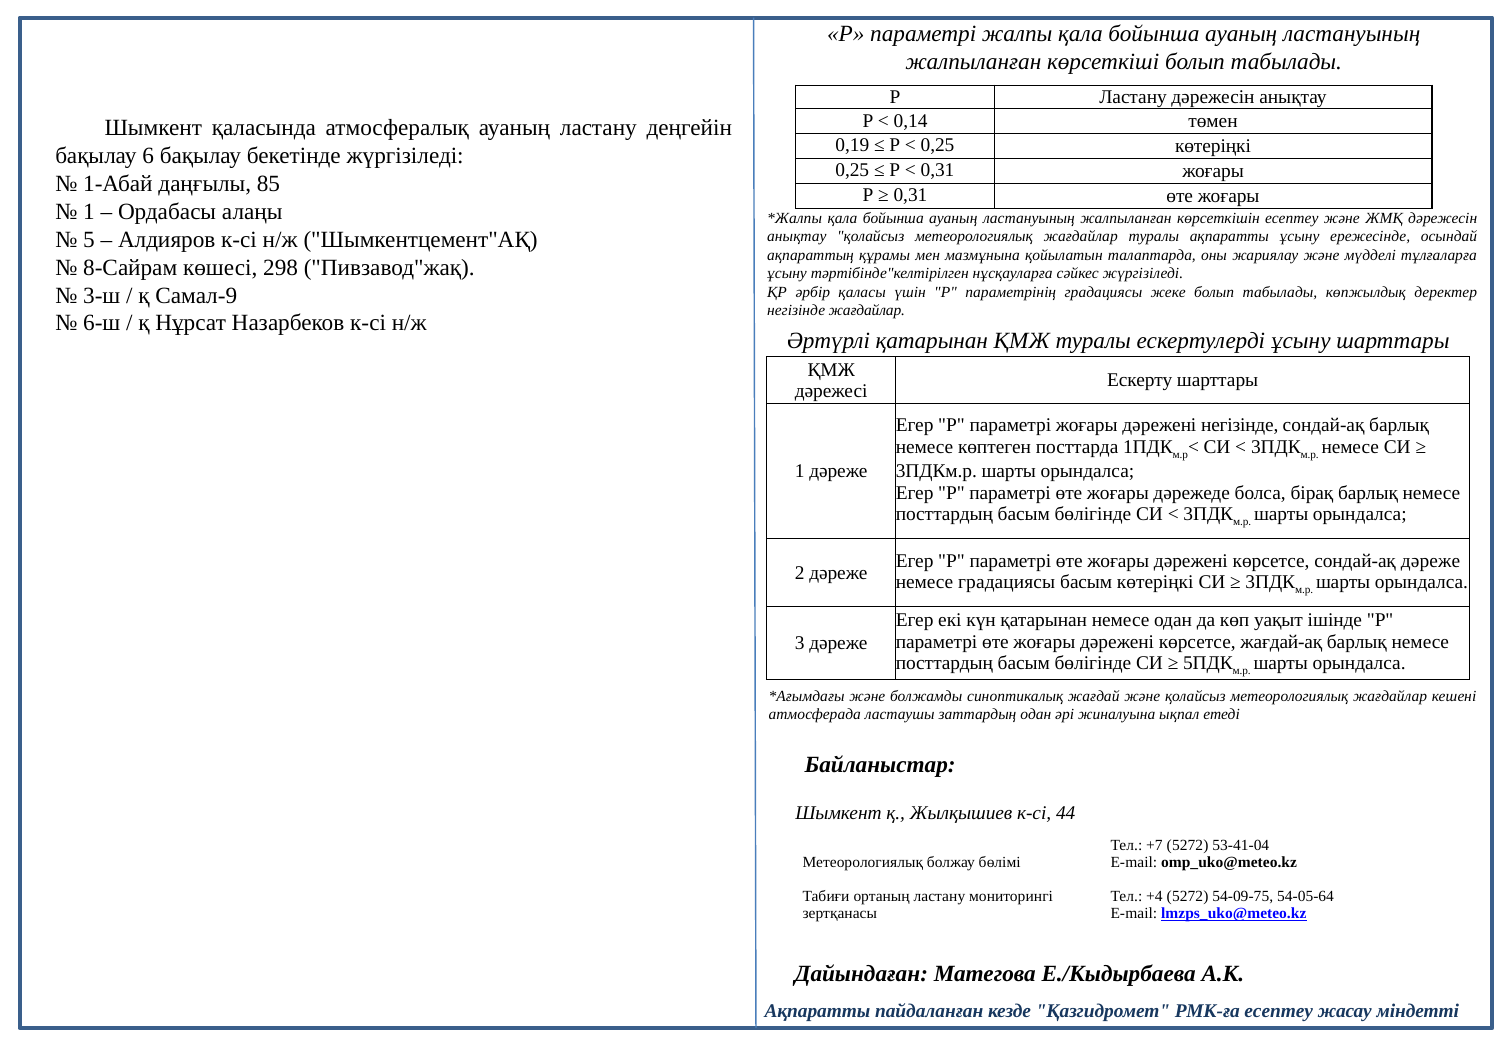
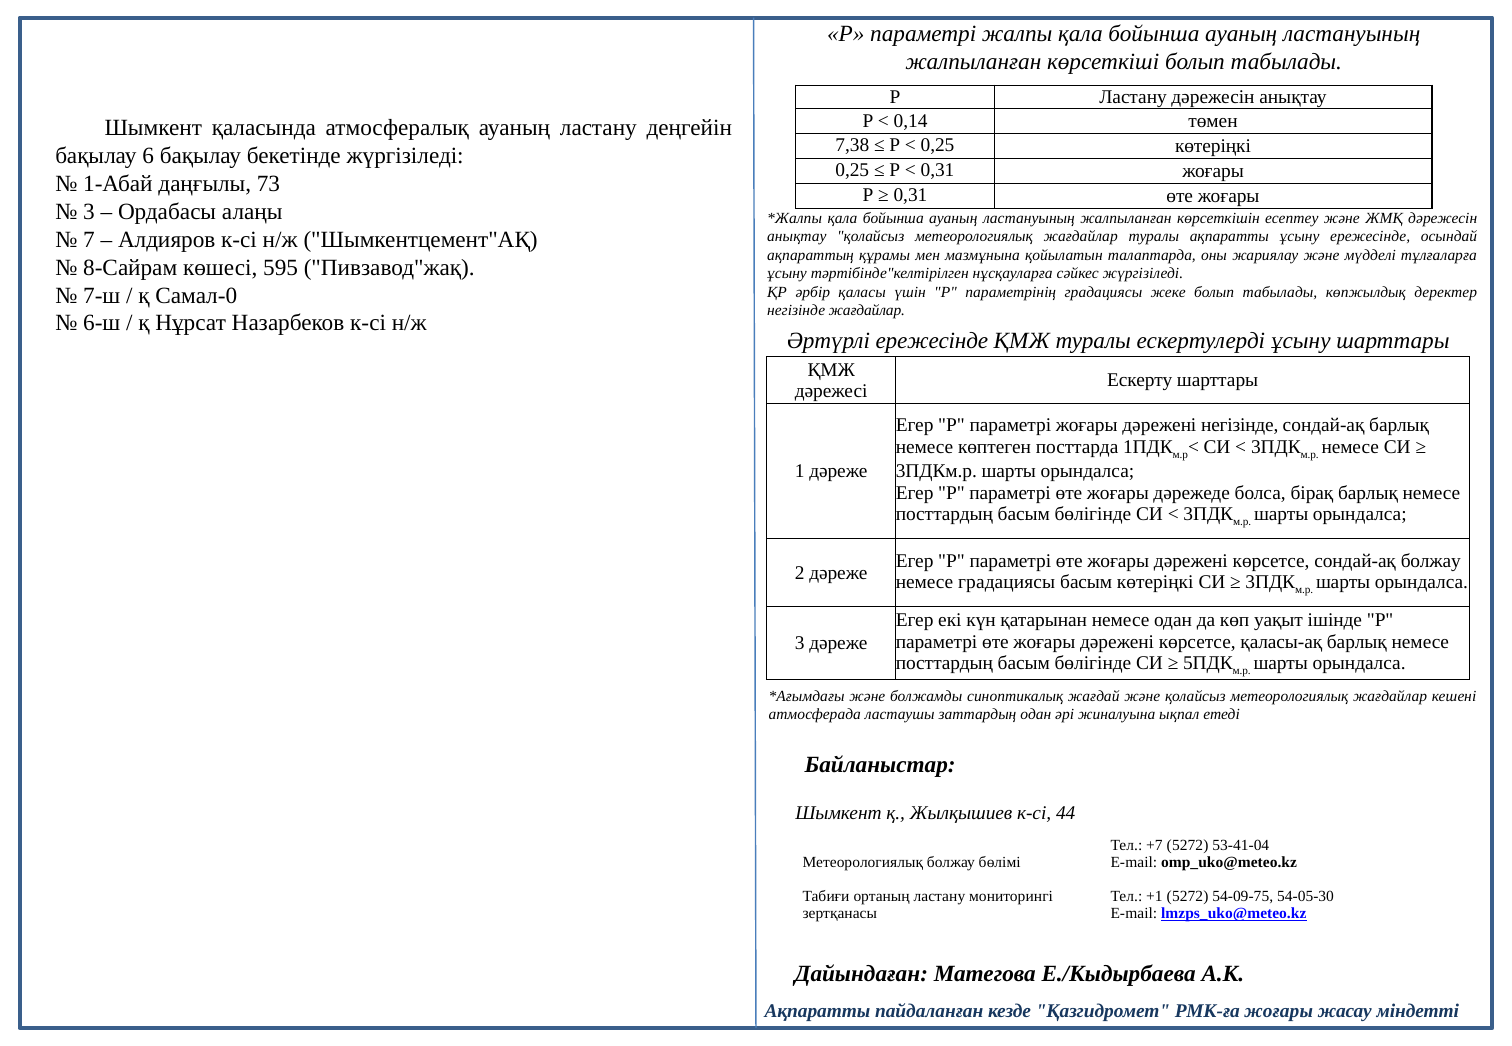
0,19: 0,19 -> 7,38 (852, 146)
85: 85 -> 73 (269, 184)
1: 1 -> 3 (89, 212)
5: 5 -> 7 (89, 240)
298: 298 -> 595 (281, 268)
3-ш: 3-ш -> 7-ш (102, 296)
Самал-9: Самал-9 -> Самал-0 (196, 296)
Әртүрлі қатарынан: қатарынан -> ережесінде (932, 341)
сондай-ақ дәреже: дәреже -> болжау (1431, 561)
жағдай-ақ: жағдай-ақ -> қаласы-ақ (1281, 642)
+4: +4 -> +1 (1154, 897)
54-05-64: 54-05-64 -> 54-05-30 (1306, 897)
РМК-ға есептеу: есептеу -> жоғары (1279, 1012)
